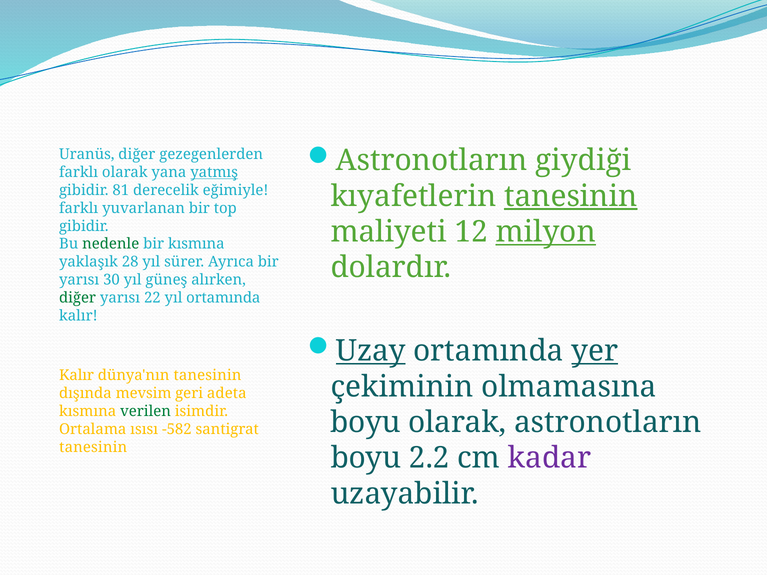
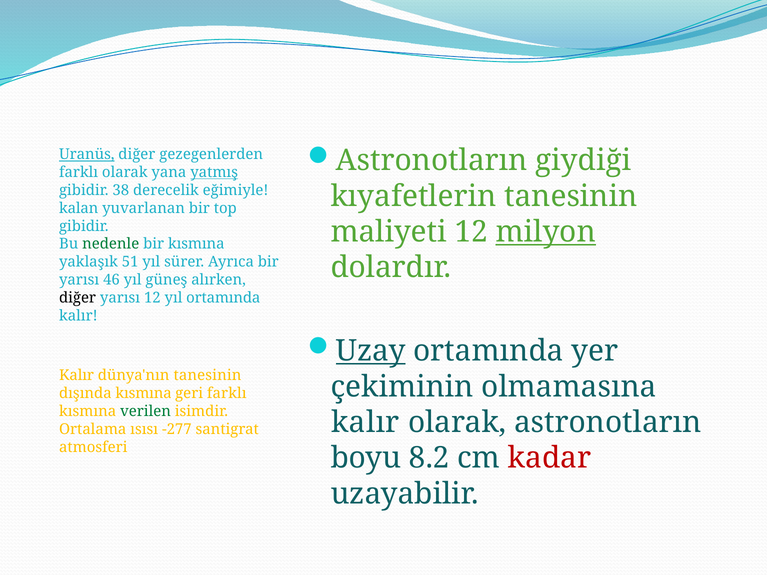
Uranüs underline: none -> present (87, 154)
81: 81 -> 38 (121, 190)
tanesinin underline: present -> none (571, 196)
farklı: farklı -> kalan (79, 208)
28: 28 -> 51 (130, 262)
30: 30 -> 46 (111, 280)
diğer colour: green -> black (78, 298)
yarısı 22: 22 -> 12 (152, 298)
yer underline: present -> none (595, 351)
dışında mevsim: mevsim -> kısmına (144, 394)
geri adeta: adeta -> farklı (227, 394)
boyu: boyu -> kalır (365, 423)
-582: -582 -> -277 (177, 430)
tanesinin: tanesinin -> atmosferi (93, 447)
2.2: 2.2 -> 8.2 (429, 458)
kadar colour: purple -> red (549, 458)
